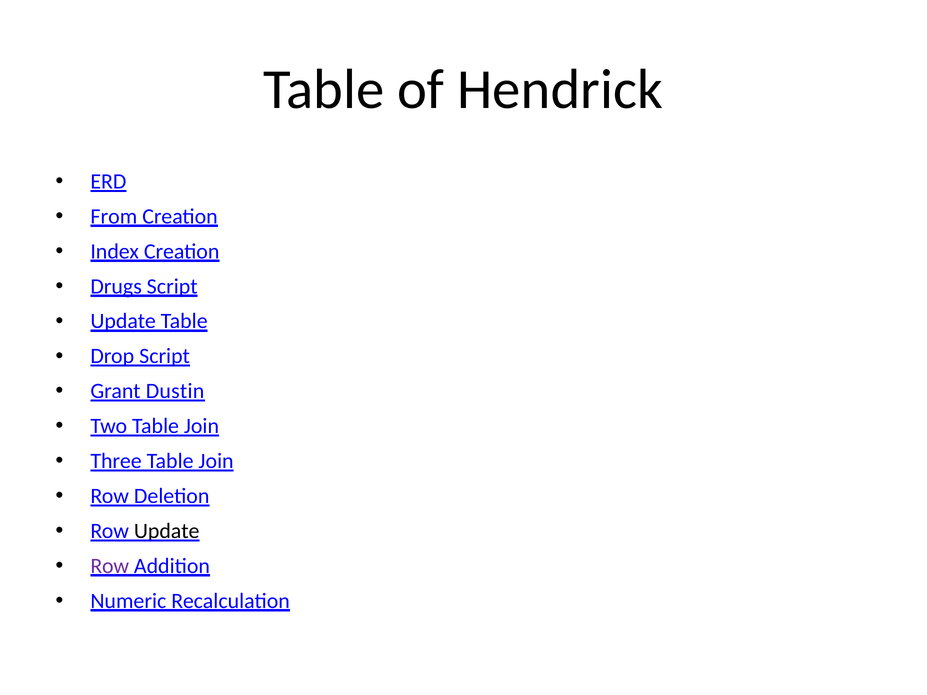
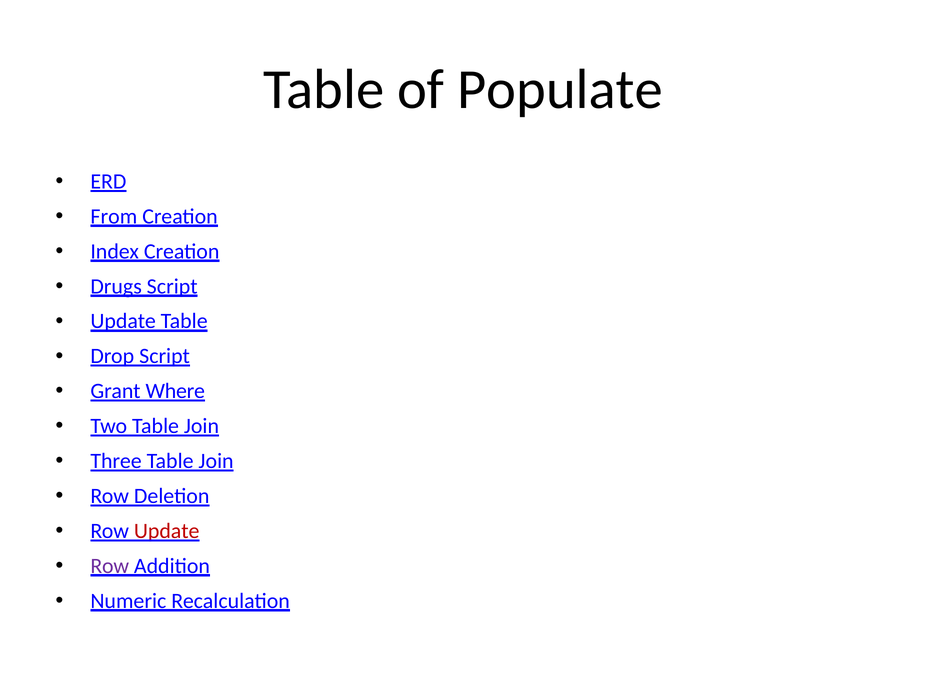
Hendrick: Hendrick -> Populate (560, 90)
Dustin: Dustin -> Where (175, 391)
Update colour: black -> red (167, 531)
